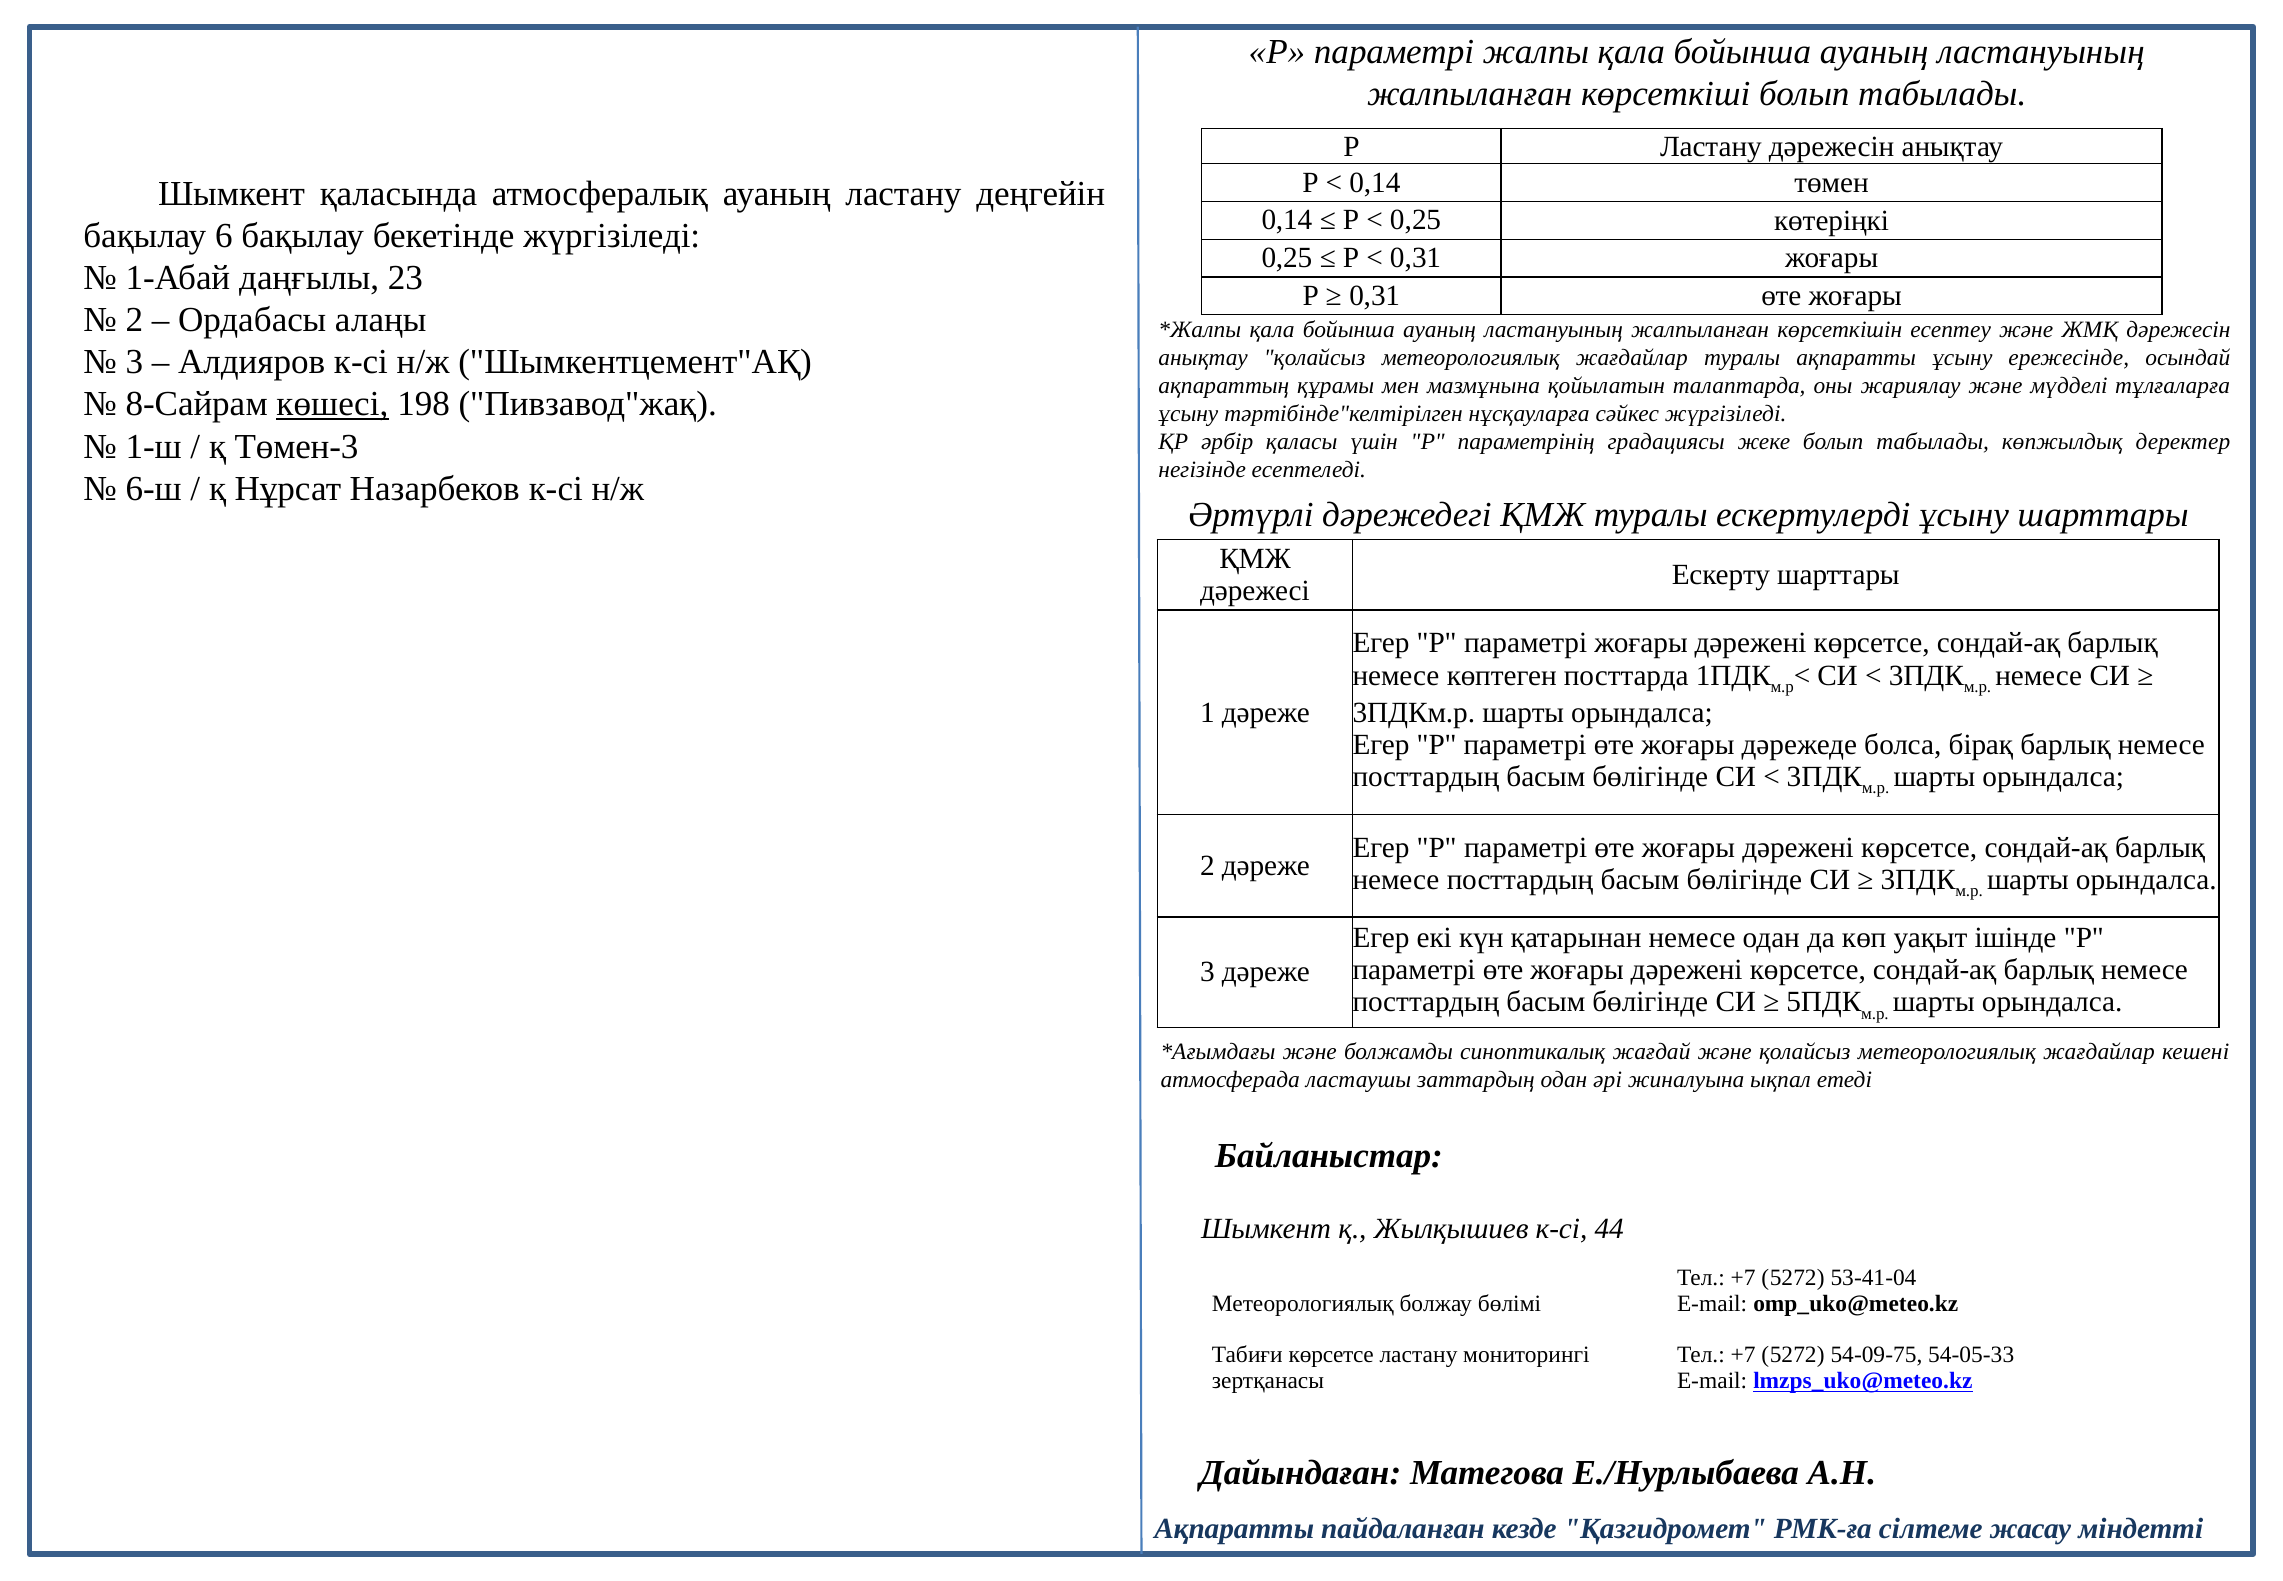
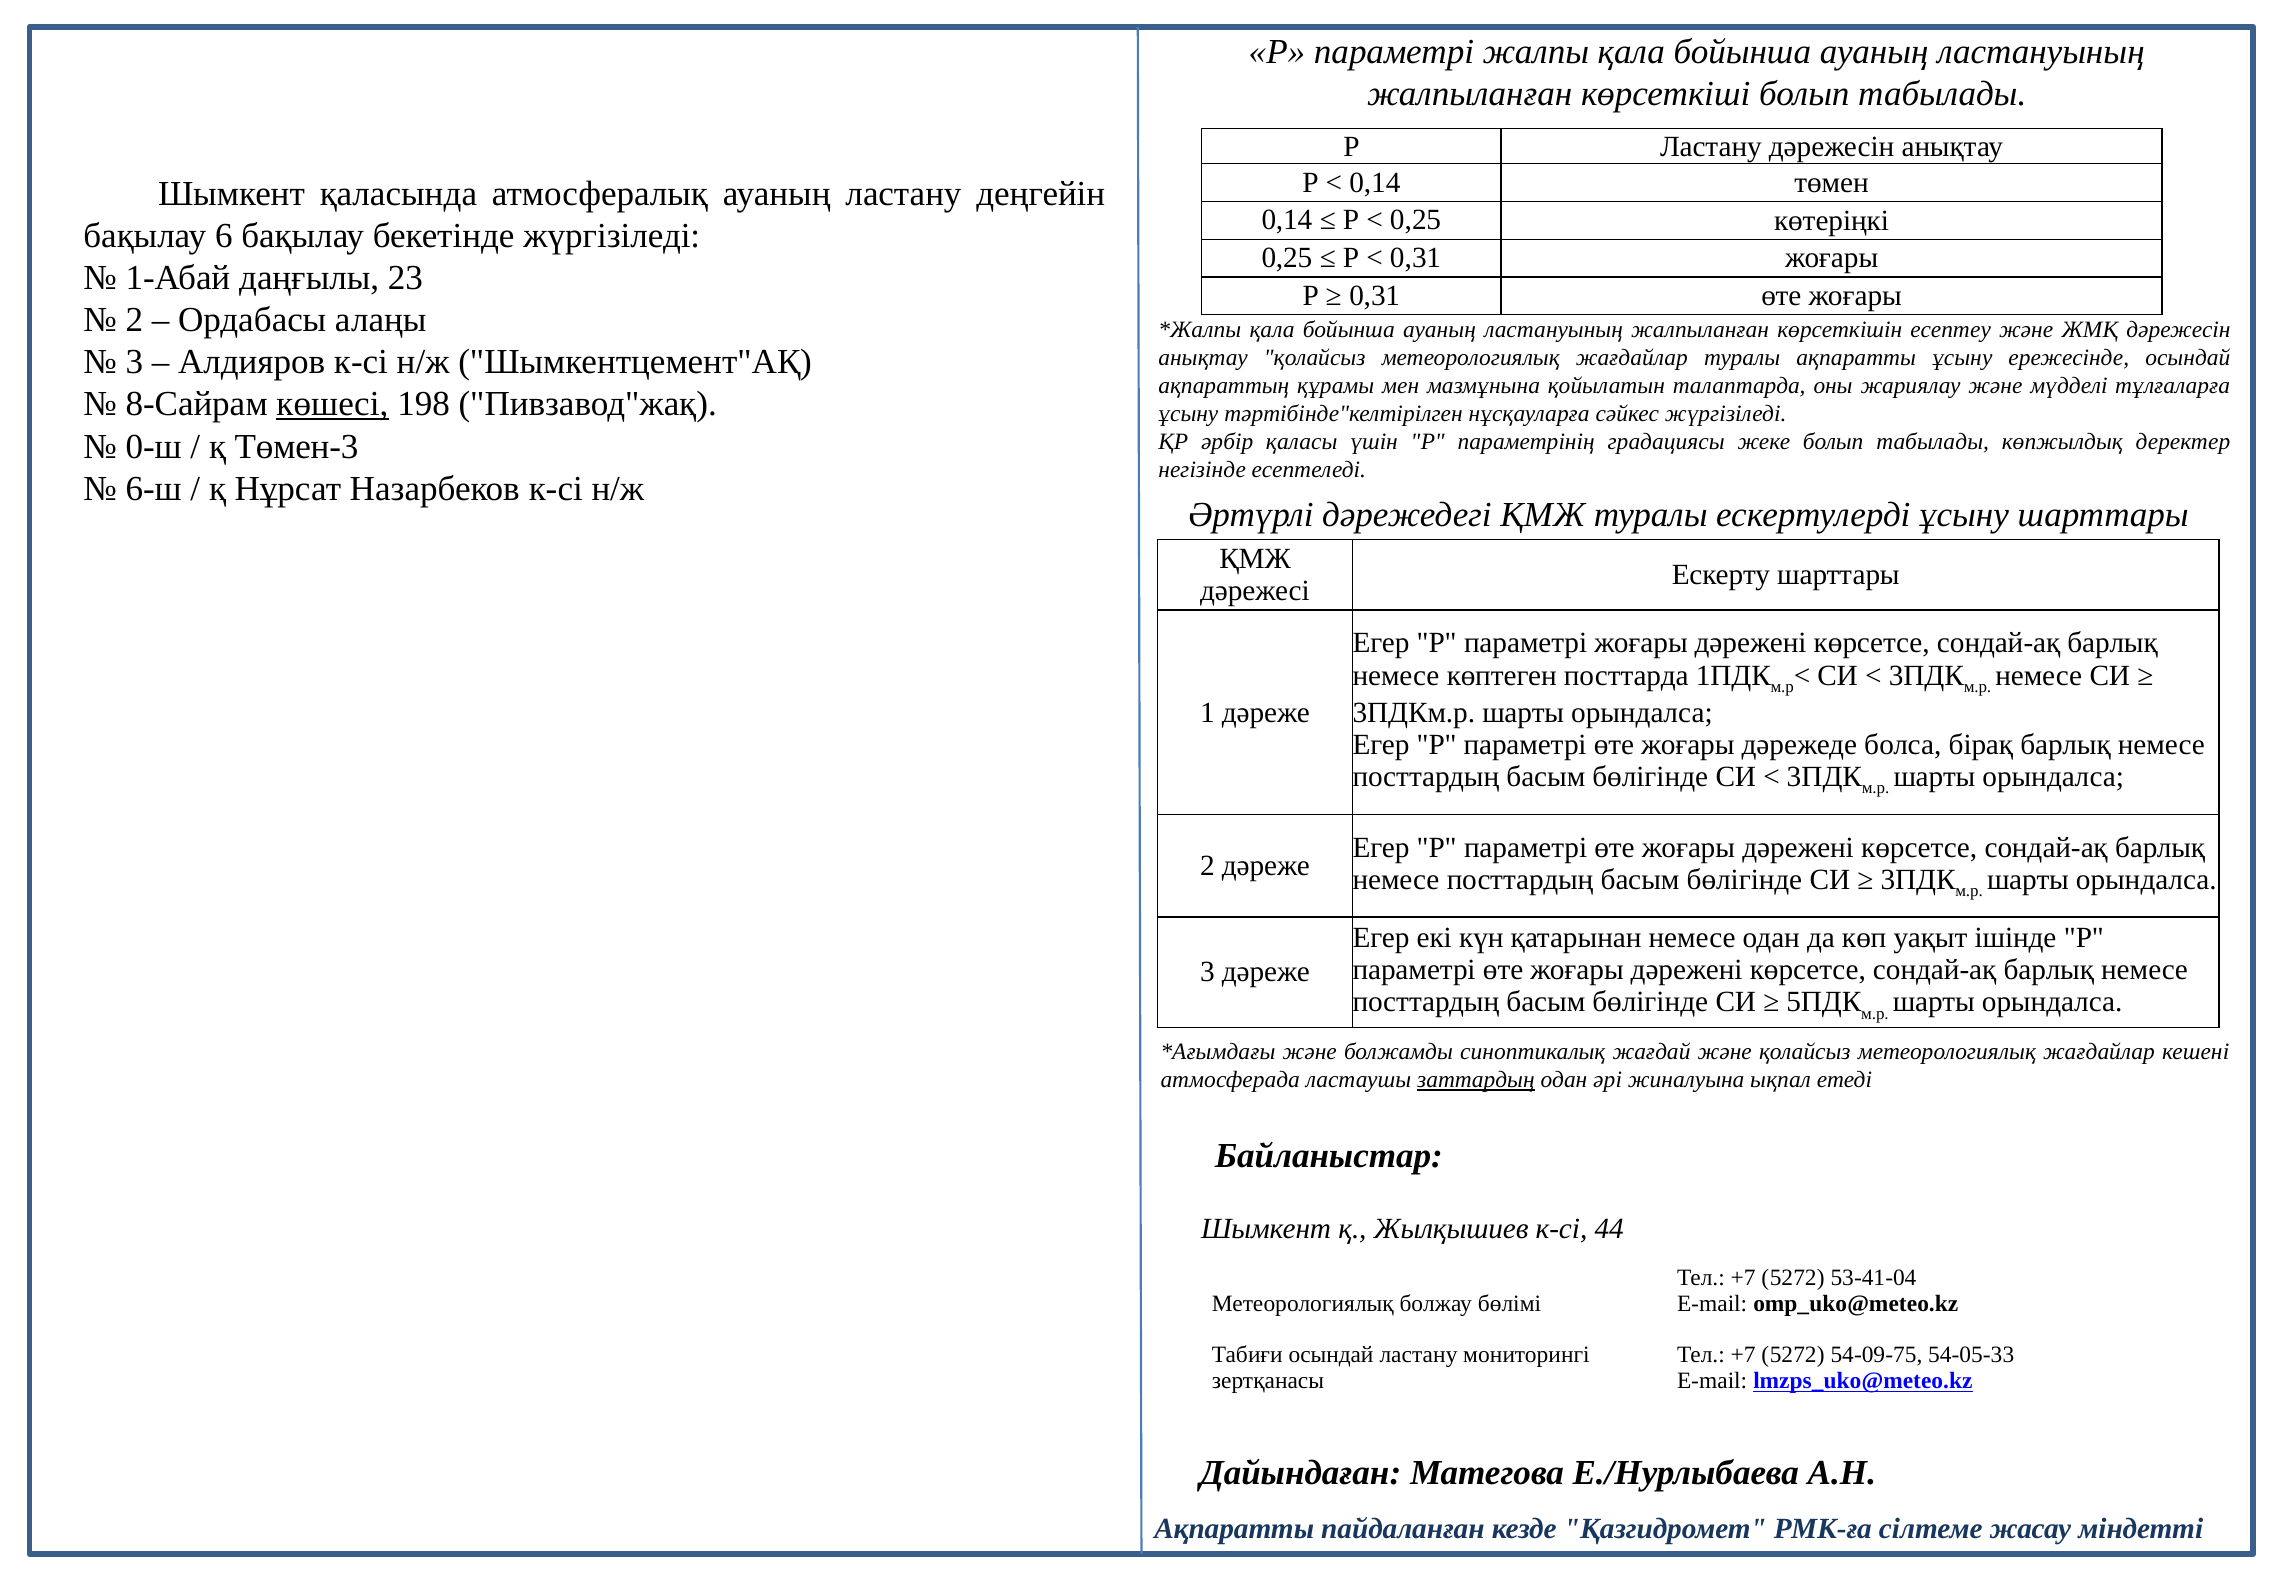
1-ш: 1-ш -> 0-ш (154, 446)
заттардың underline: none -> present (1476, 1080)
Табиғи көрсетсе: көрсетсе -> осындай (1331, 1355)
